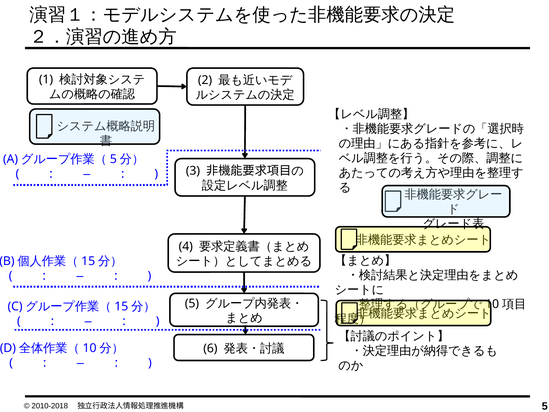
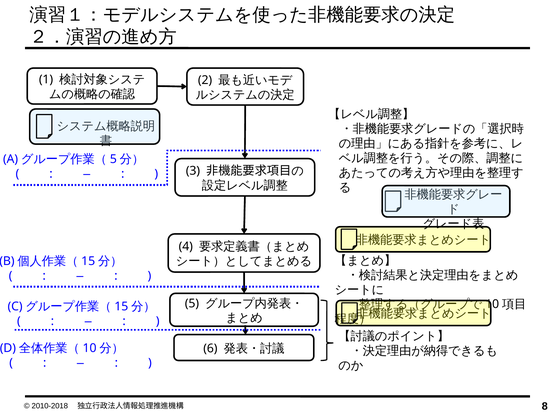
5: 5 -> 8 (545, 406)
